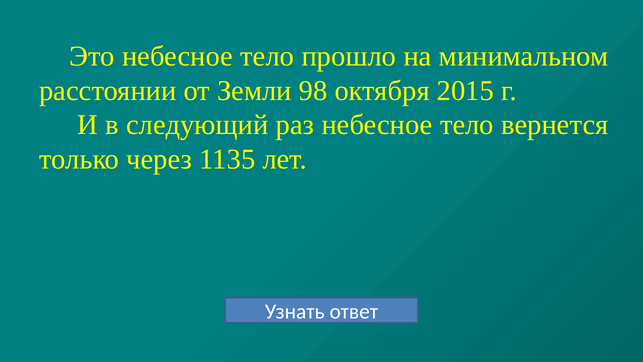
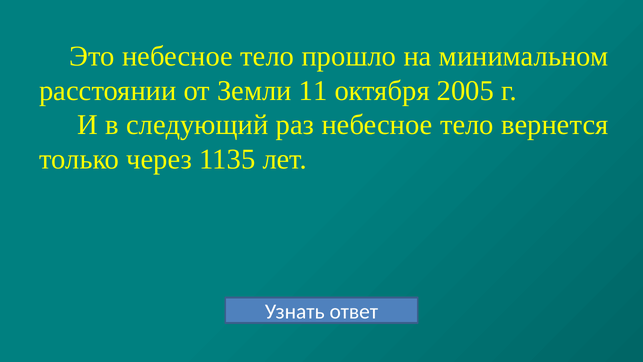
98: 98 -> 11 (313, 91)
2015: 2015 -> 2005 (465, 91)
